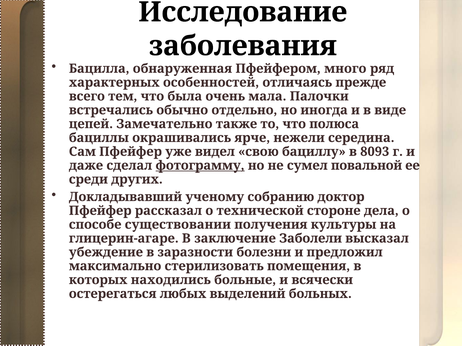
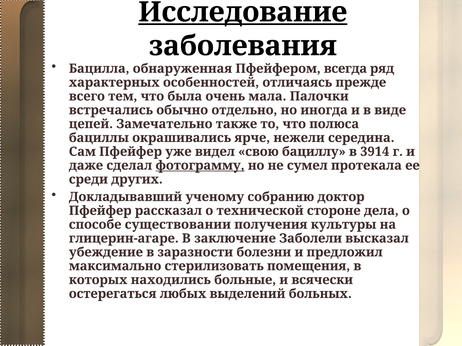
Исследование underline: none -> present (243, 12)
много: много -> всегда (345, 69)
8093: 8093 -> 3914 (375, 152)
повальной: повальной -> протекала (366, 166)
